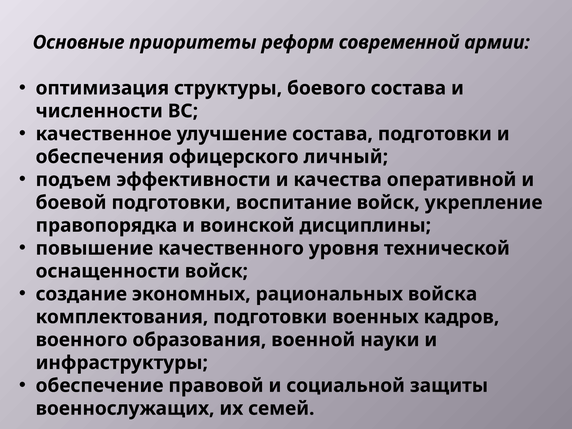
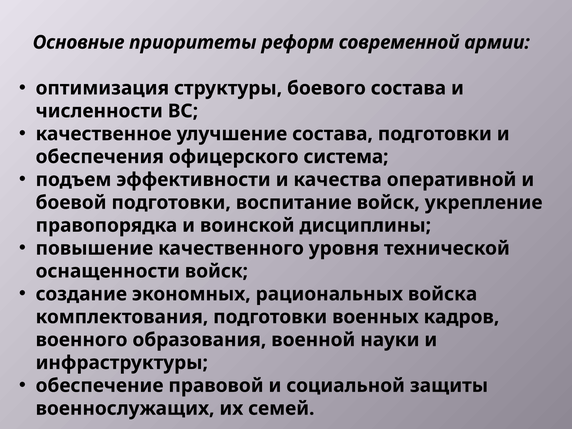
личный: личный -> система (346, 157)
